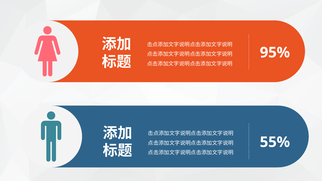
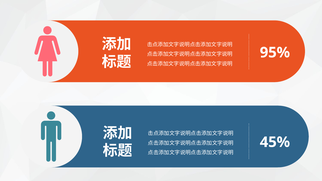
55%: 55% -> 45% (275, 142)
